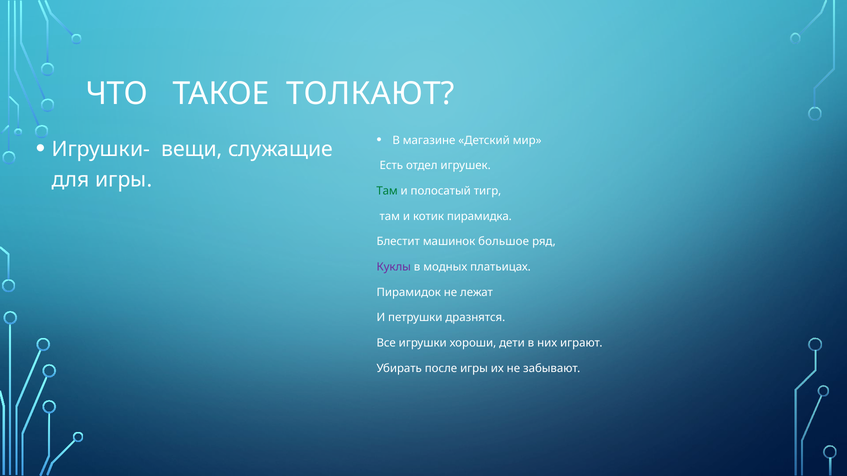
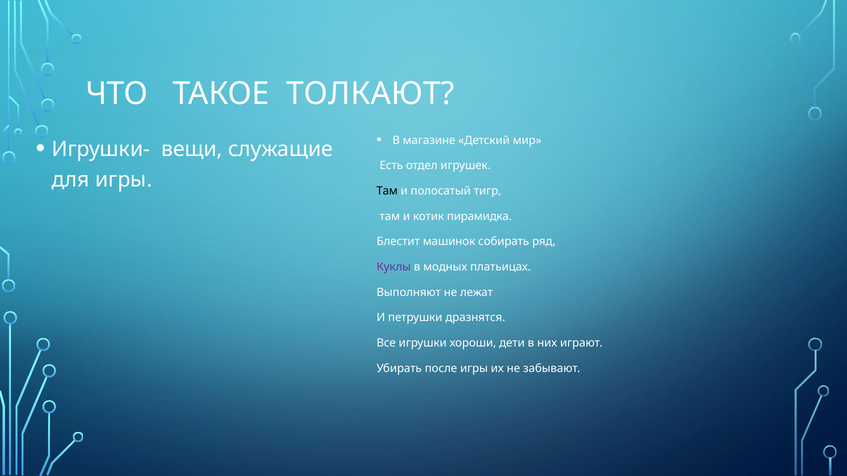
Там colour: green -> black (387, 191)
большое: большое -> собирать (504, 242)
Пирамидок: Пирамидок -> Выполняют (409, 293)
